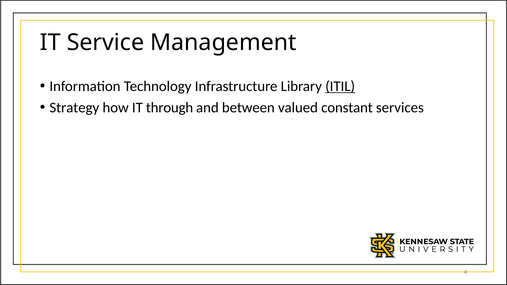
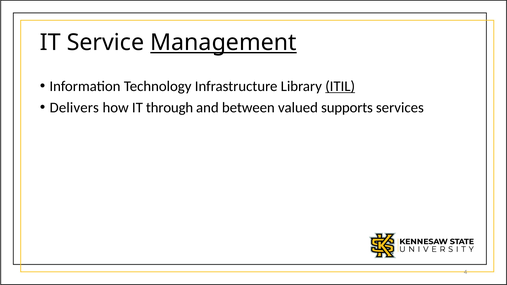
Management underline: none -> present (223, 43)
Strategy: Strategy -> Delivers (74, 108)
constant: constant -> supports (347, 108)
